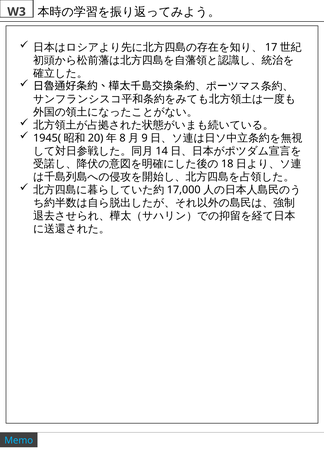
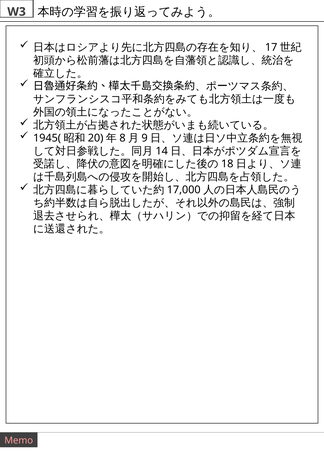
Memo colour: light blue -> pink (19, 441)
